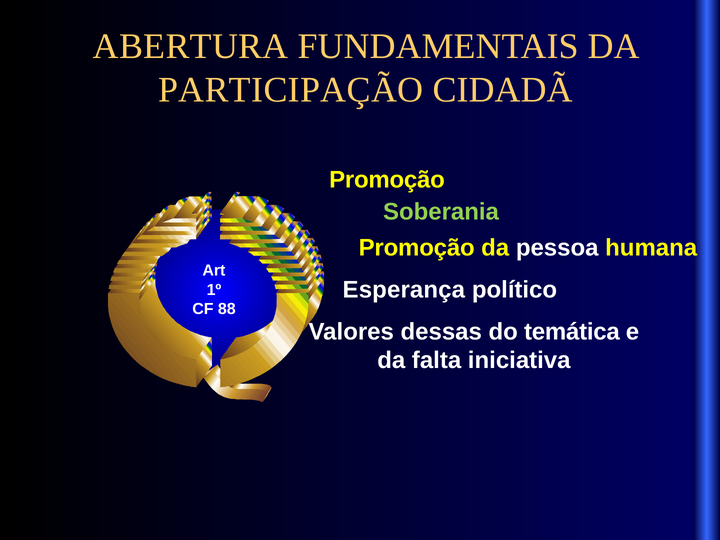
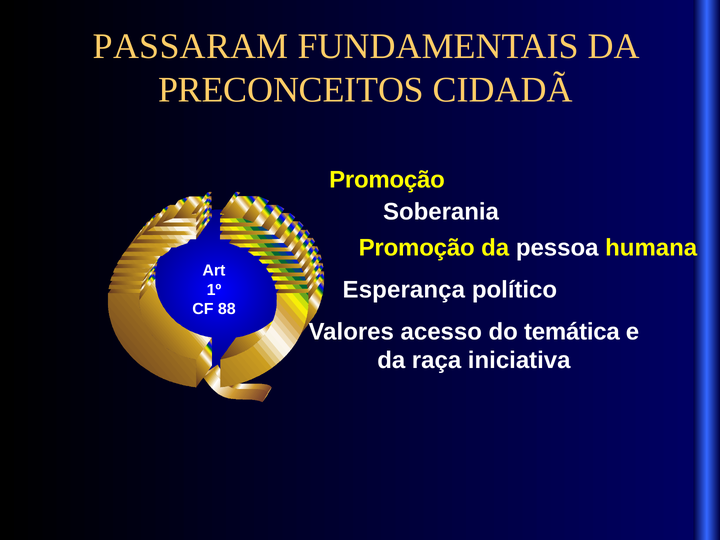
ABERTURA: ABERTURA -> PASSARAM (191, 46)
PARTICIPAÇÃO: PARTICIPAÇÃO -> PRECONCEITOS (291, 90)
Soberania colour: light green -> white (441, 212)
dessas: dessas -> acesso (441, 332)
falta: falta -> raça (437, 360)
